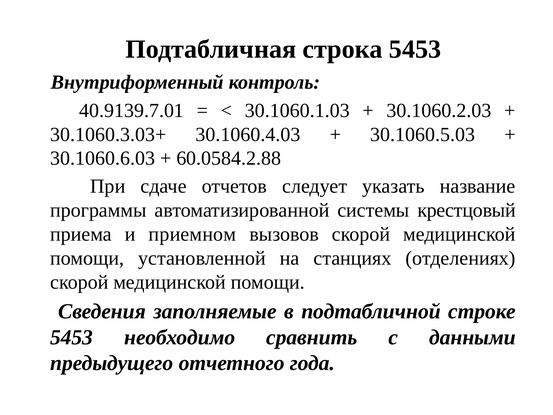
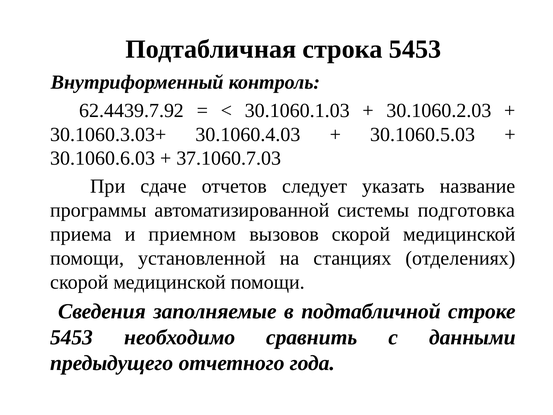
40.9139.7.01: 40.9139.7.01 -> 62.4439.7.92 (132, 110)
60.0584.2.88: 60.0584.2.88 -> 37.1060.7.03 (229, 158)
крестцовый: крестцовый -> подготовка (466, 210)
